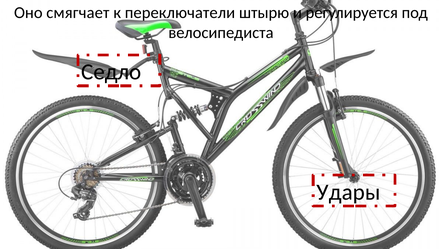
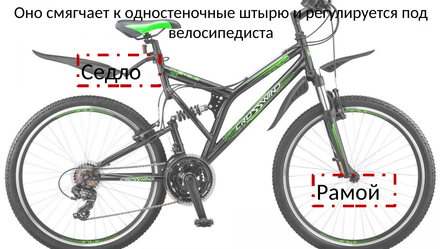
переключатели: переключатели -> одностеночные (180, 13)
Удары: Удары -> Рамой (348, 192)
